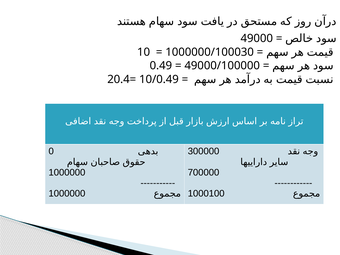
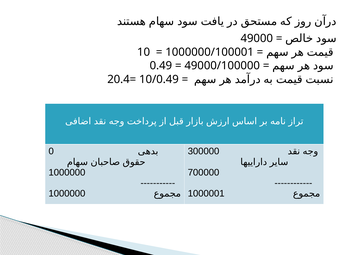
1000000/100030: 1000000/100030 -> 1000000/100001 (210, 52)
1000100: 1000100 -> 1000001 (206, 193)
